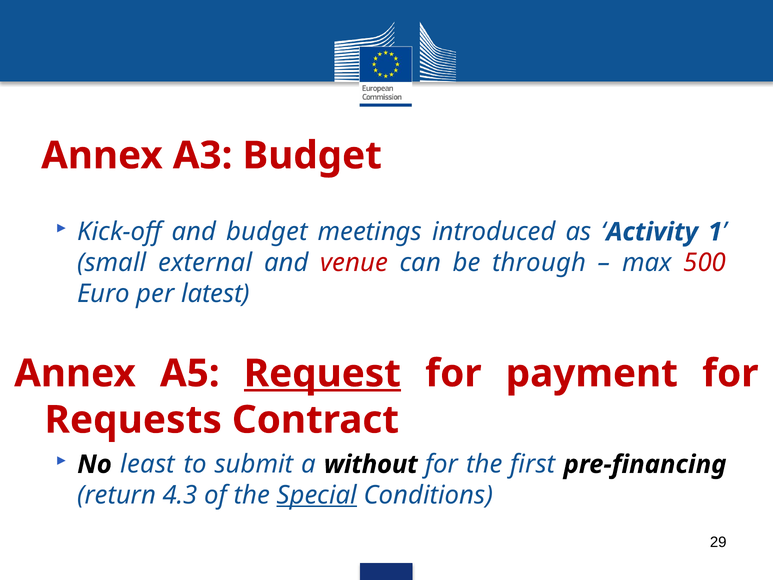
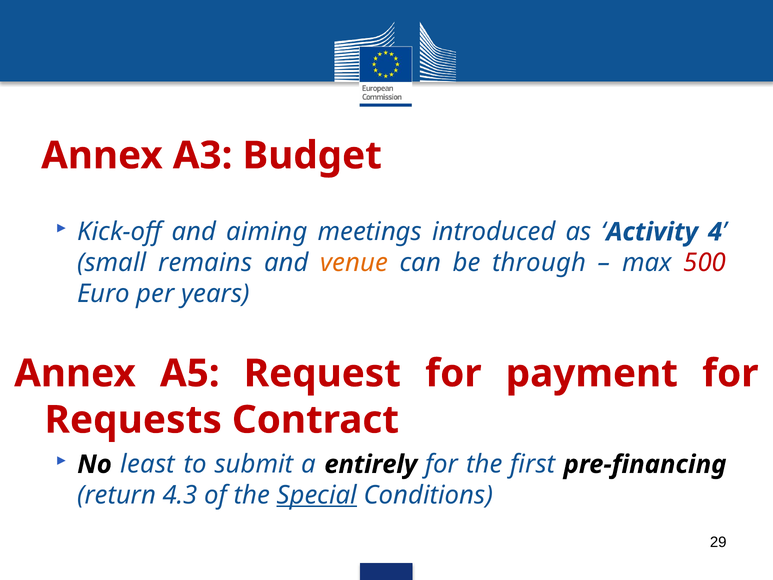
and budget: budget -> aiming (267, 232)
1: 1 -> 4 (715, 232)
external: external -> remains (205, 263)
venue colour: red -> orange (354, 263)
latest: latest -> years (215, 294)
Request underline: present -> none (322, 373)
without: without -> entirely (371, 464)
